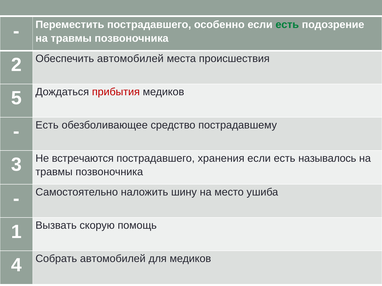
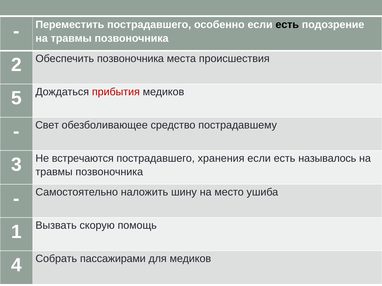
есть colour: green -> black (287, 25)
Обеспечить автомобилей: автомобилей -> позвоночника (130, 59)
Есть: Есть -> Свет (47, 125)
Собрать автомобилей: автомобилей -> пассажирами (113, 259)
